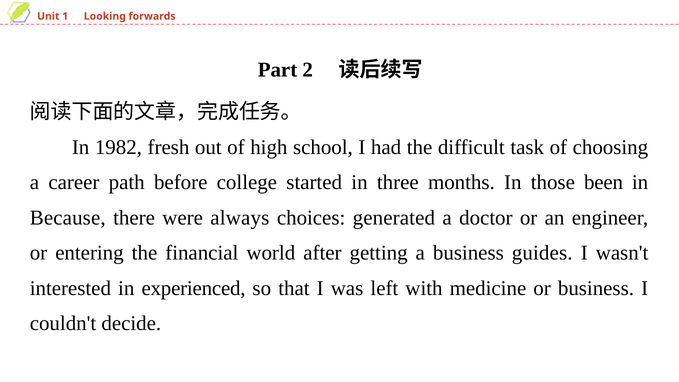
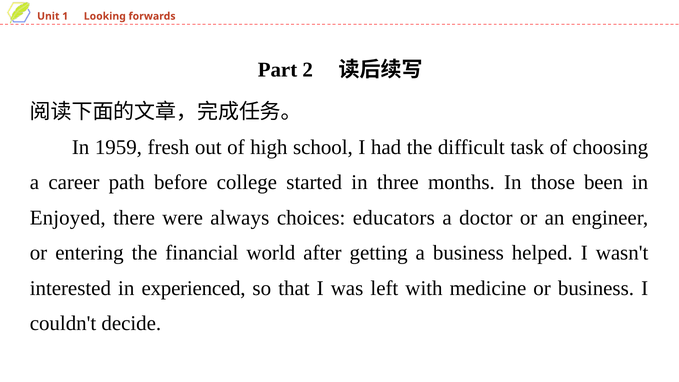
1982: 1982 -> 1959 (118, 147)
Because: Because -> Enjoyed (68, 218)
generated: generated -> educators (394, 218)
guides: guides -> helped (542, 253)
